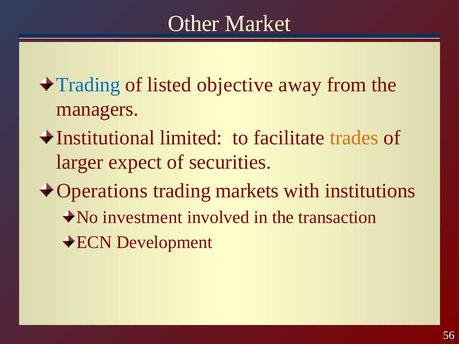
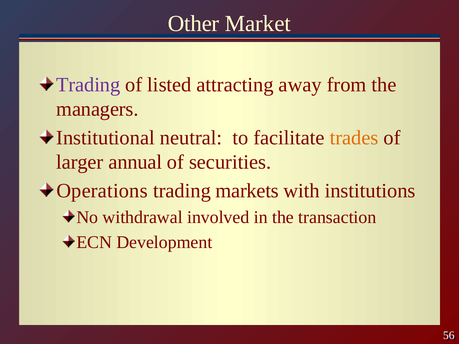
Trading colour: blue -> purple (88, 85)
objective: objective -> attracting (235, 85)
limited: limited -> neutral (191, 138)
expect: expect -> annual (135, 162)
investment: investment -> withdrawal (143, 217)
